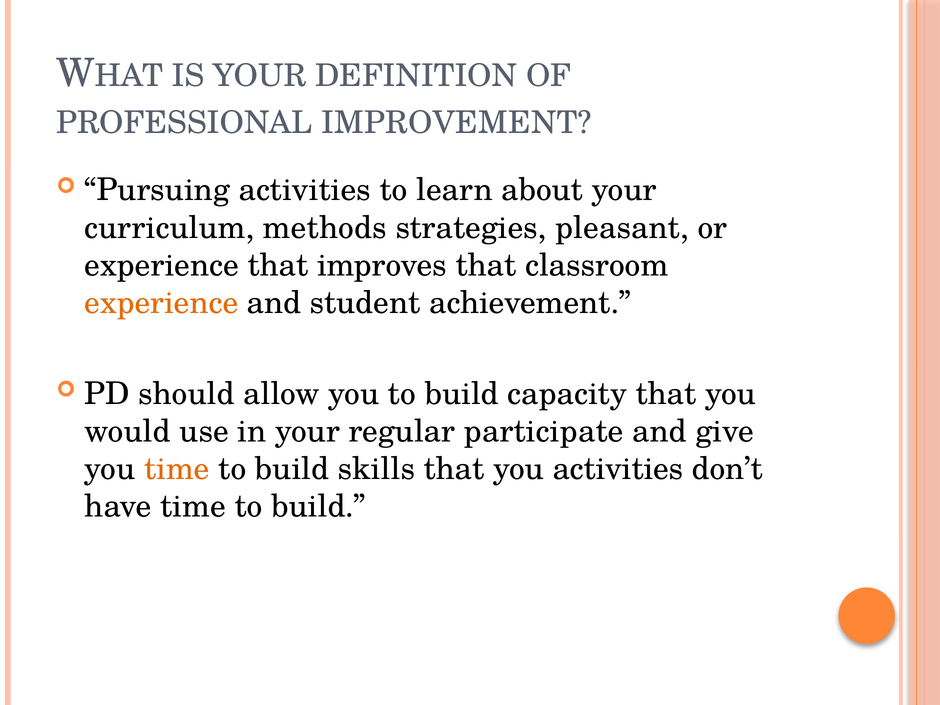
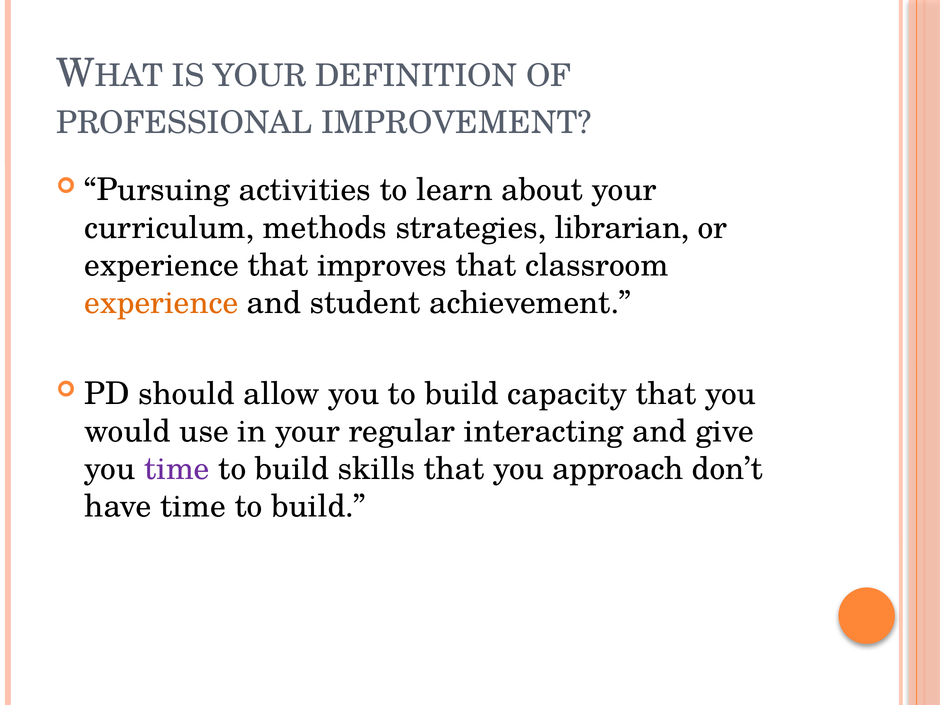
pleasant: pleasant -> librarian (622, 228)
participate: participate -> interacting (544, 431)
time colour: orange -> purple (177, 469)
you activities: activities -> approach (618, 469)
